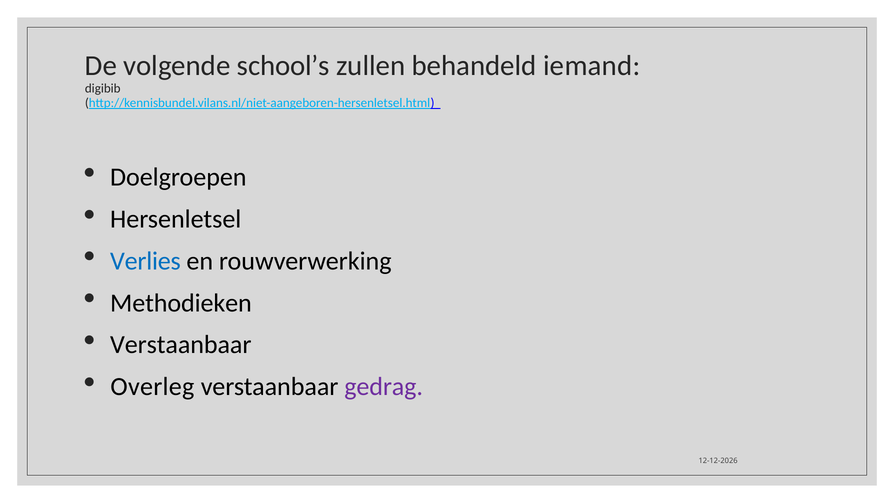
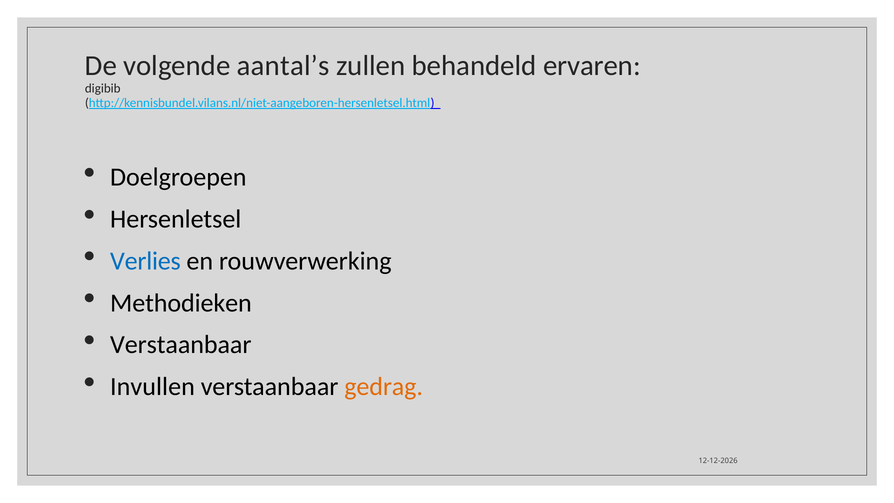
school’s: school’s -> aantal’s (283, 66)
iemand: iemand -> ervaren (592, 66)
Overleg: Overleg -> Invullen (152, 387)
gedrag colour: purple -> orange (384, 387)
